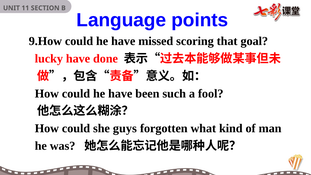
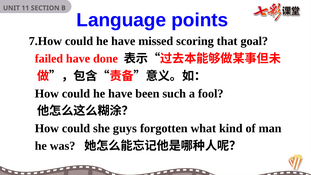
9.How: 9.How -> 7.How (45, 41)
lucky: lucky -> failed (49, 59)
